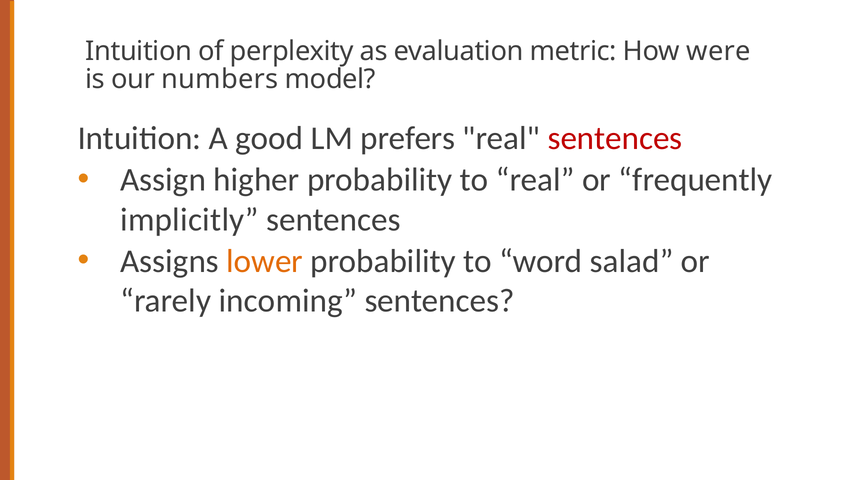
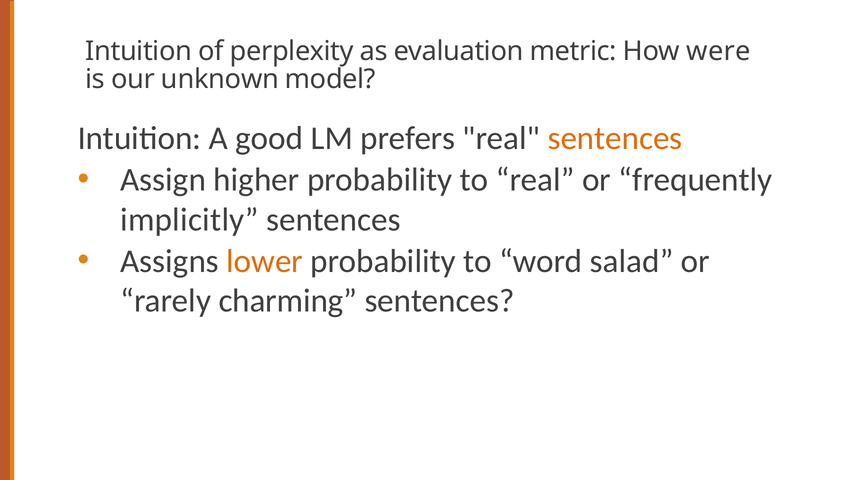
numbers: numbers -> unknown (220, 79)
sentences colour: red -> orange (615, 139)
incoming: incoming -> charming (288, 301)
